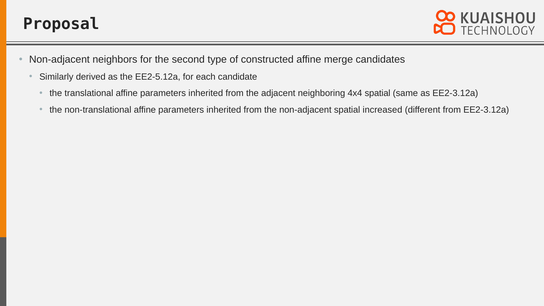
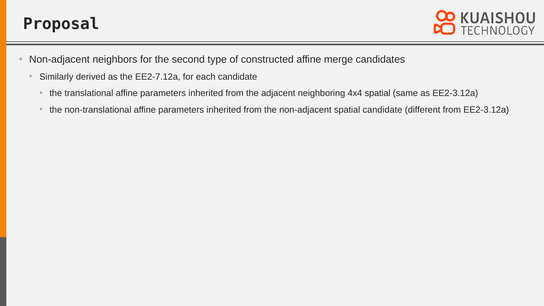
EE2-5.12a: EE2-5.12a -> EE2-7.12a (158, 77)
spatial increased: increased -> candidate (382, 110)
